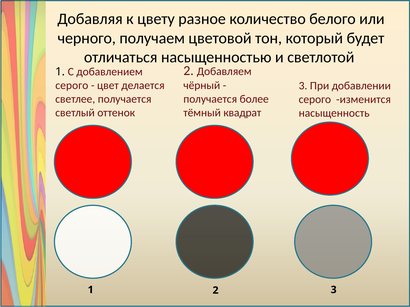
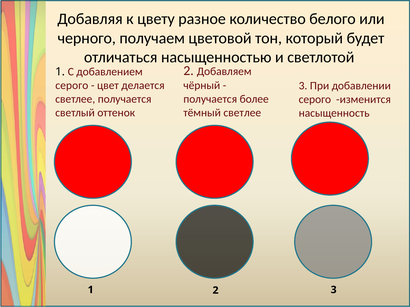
тёмный квадрат: квадрат -> светлее (242, 113)
